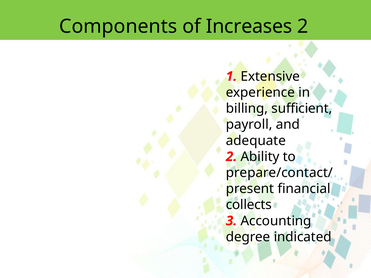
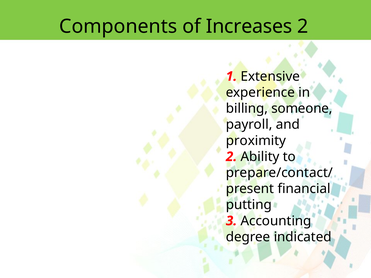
sufficient: sufficient -> someone (302, 109)
adequate: adequate -> proximity (256, 141)
collects: collects -> putting (249, 205)
